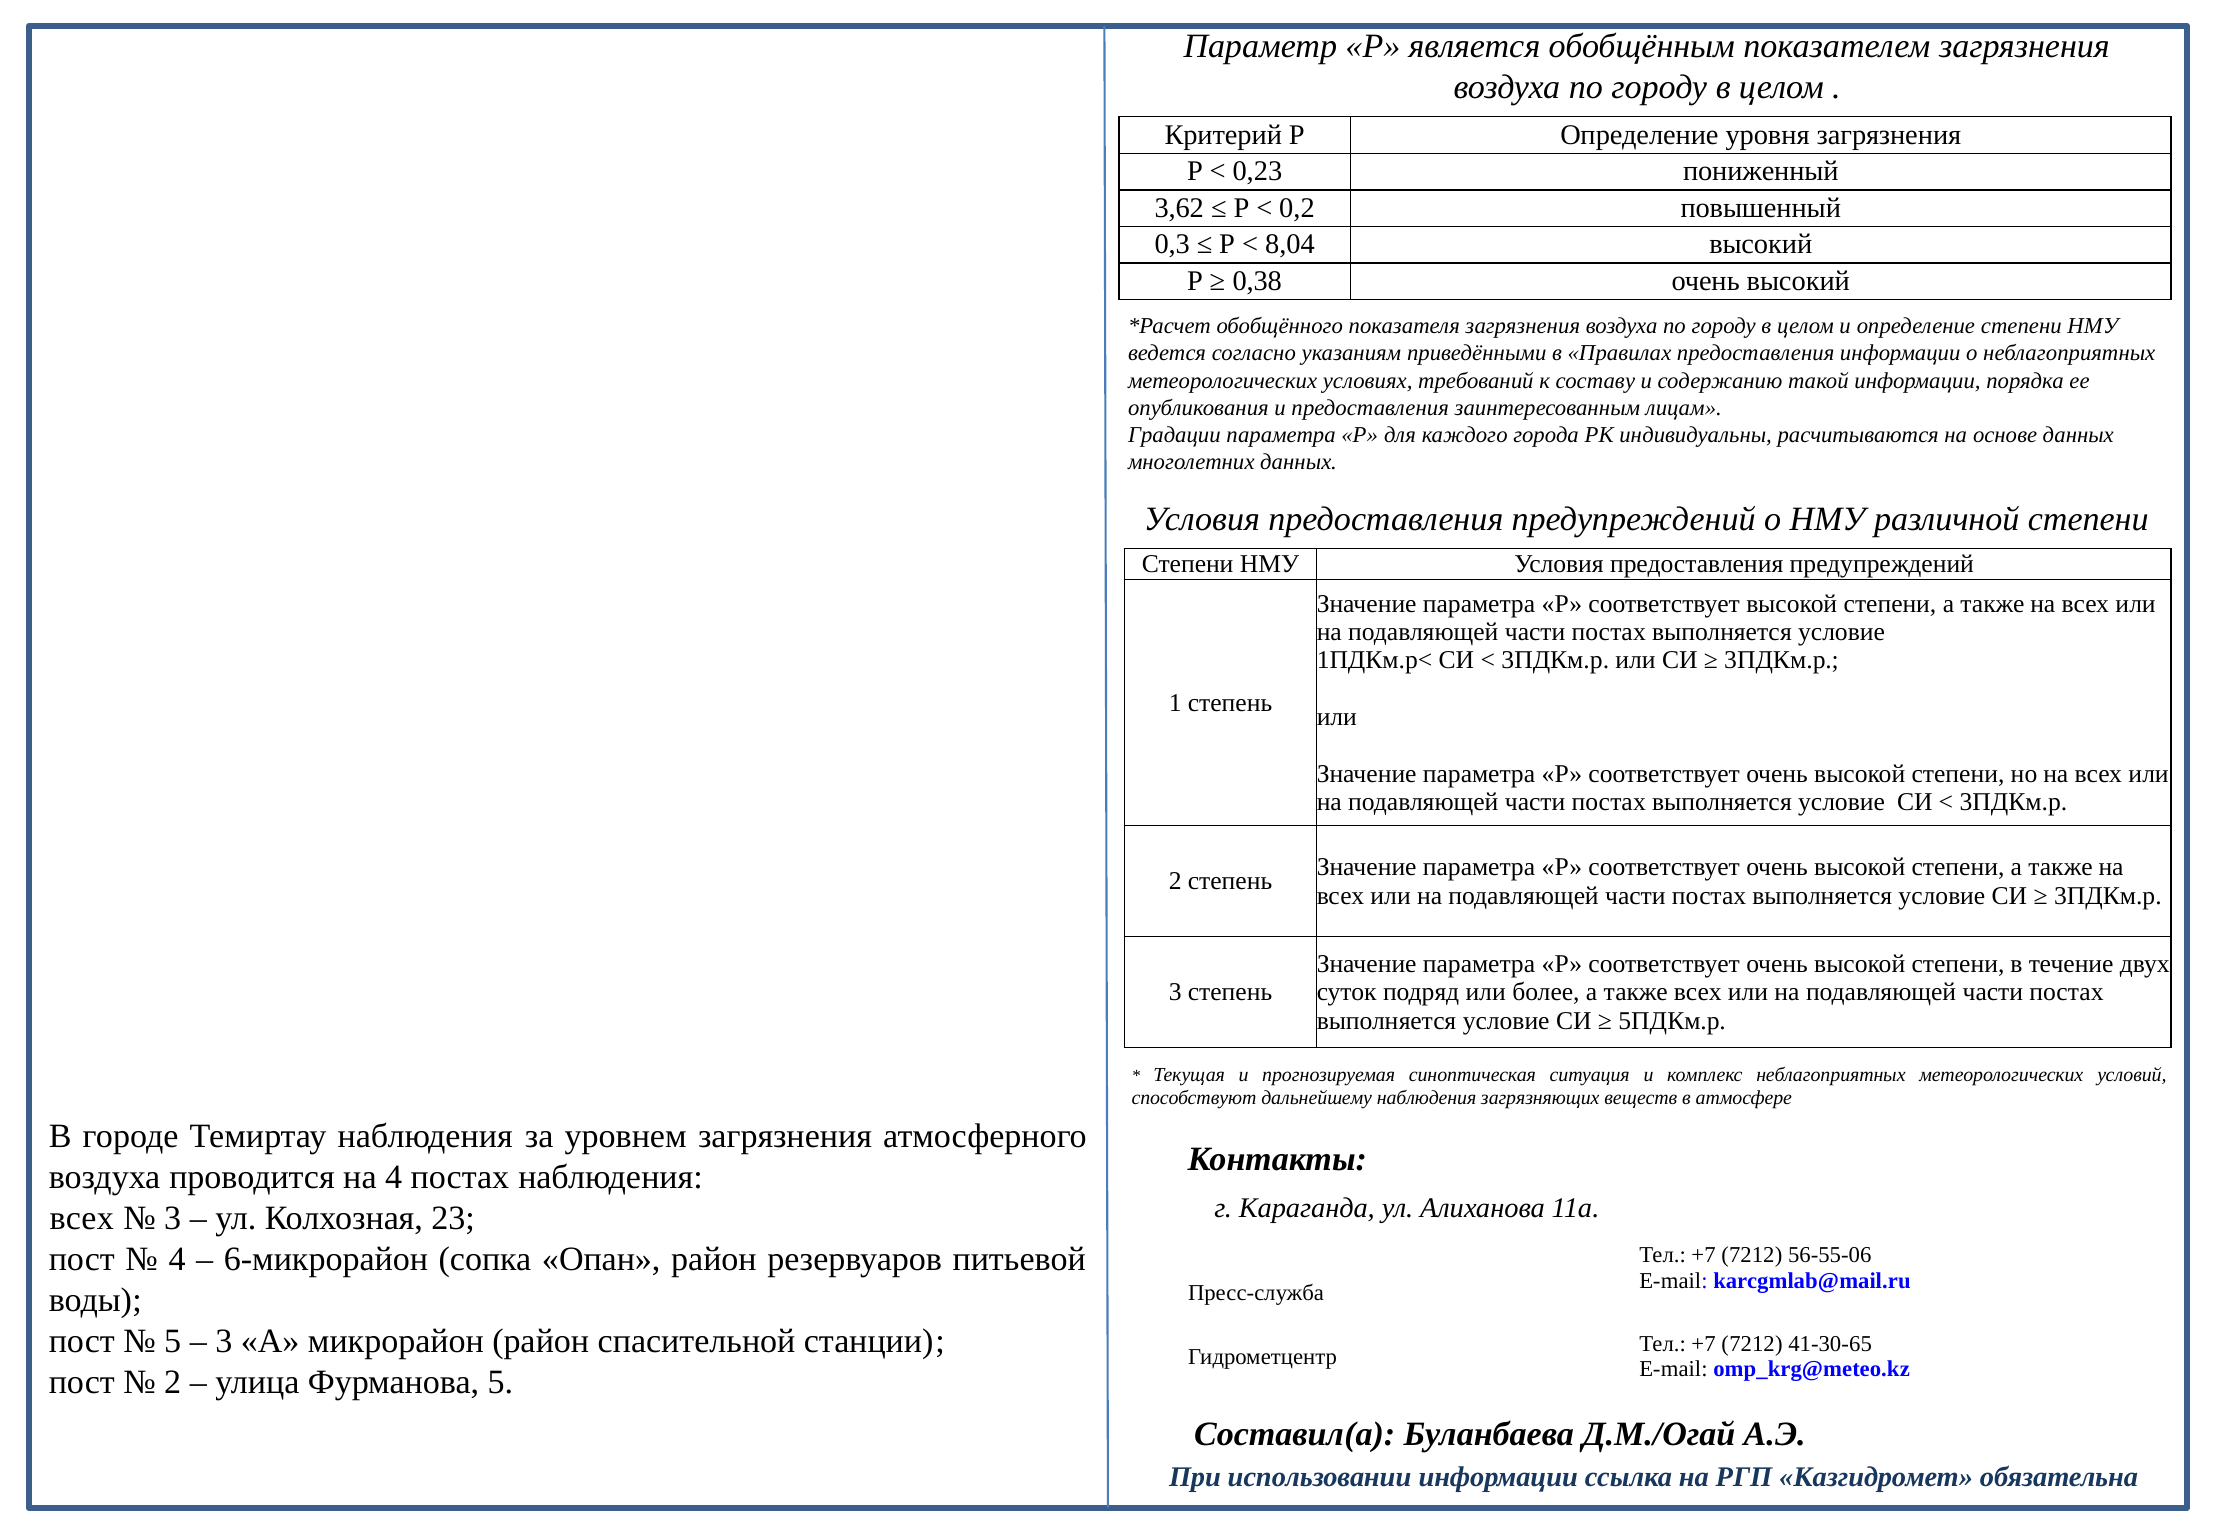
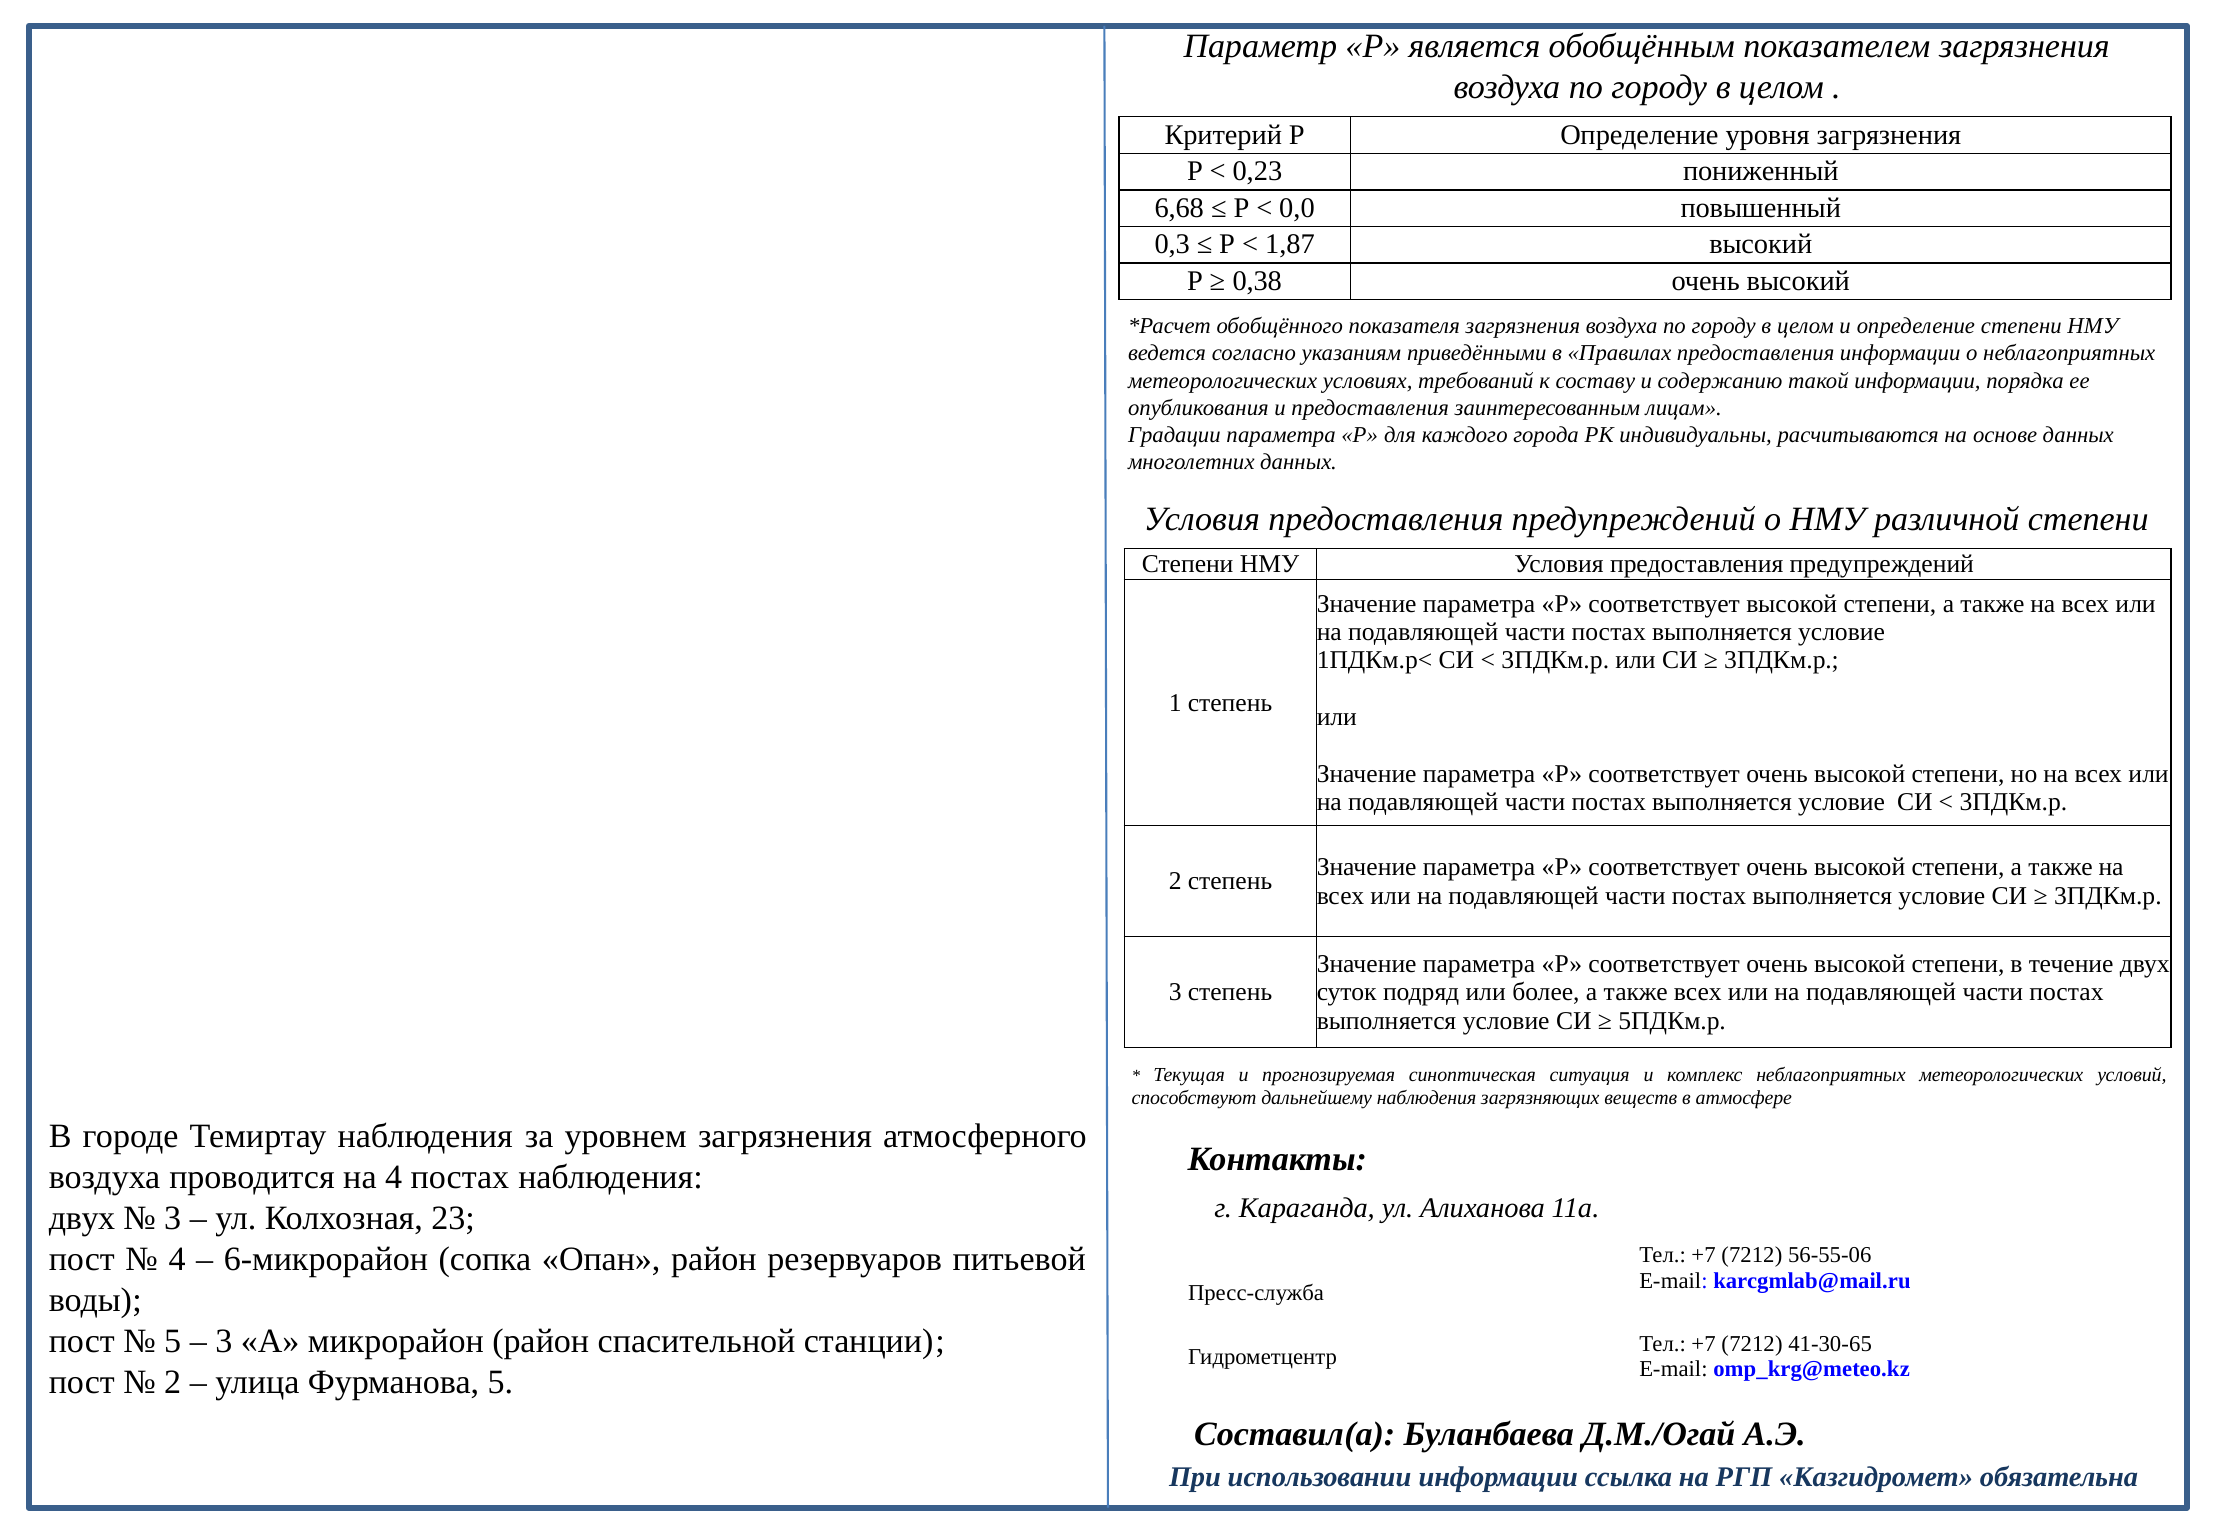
3,62: 3,62 -> 6,68 (1179, 208)
0,2: 0,2 -> 0,0 (1297, 208)
8,04: 8,04 -> 1,87 (1290, 244)
всех: всех -> двух (82, 1218)
